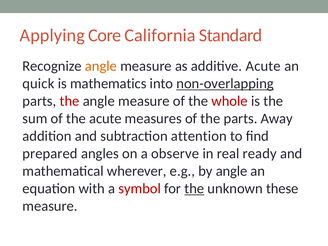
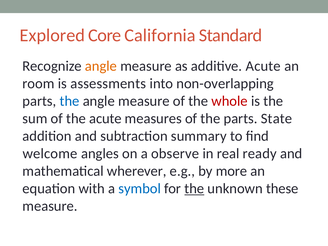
Applying: Applying -> Explored (52, 35)
quick: quick -> room (38, 84)
mathematics: mathematics -> assessments (108, 84)
non-overlapping underline: present -> none (225, 84)
the colour: red -> blue (70, 101)
Away: Away -> State (277, 119)
attention: attention -> summary (199, 136)
prepared: prepared -> welcome (50, 154)
by angle: angle -> more (231, 171)
symbol colour: red -> blue (140, 189)
